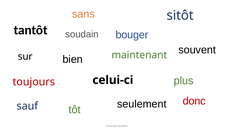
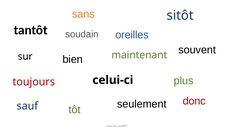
bouger: bouger -> oreilles (132, 35)
